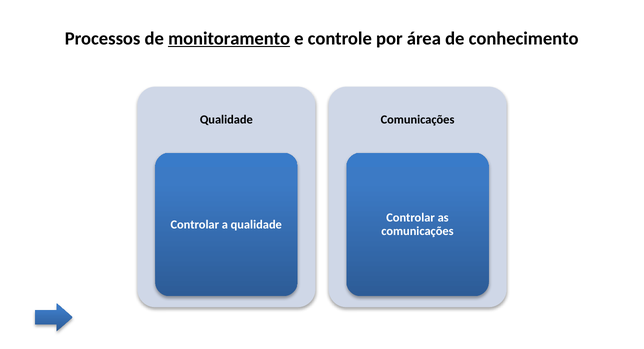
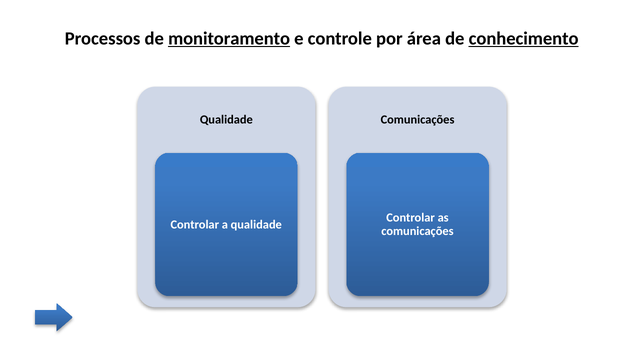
conhecimento underline: none -> present (524, 38)
